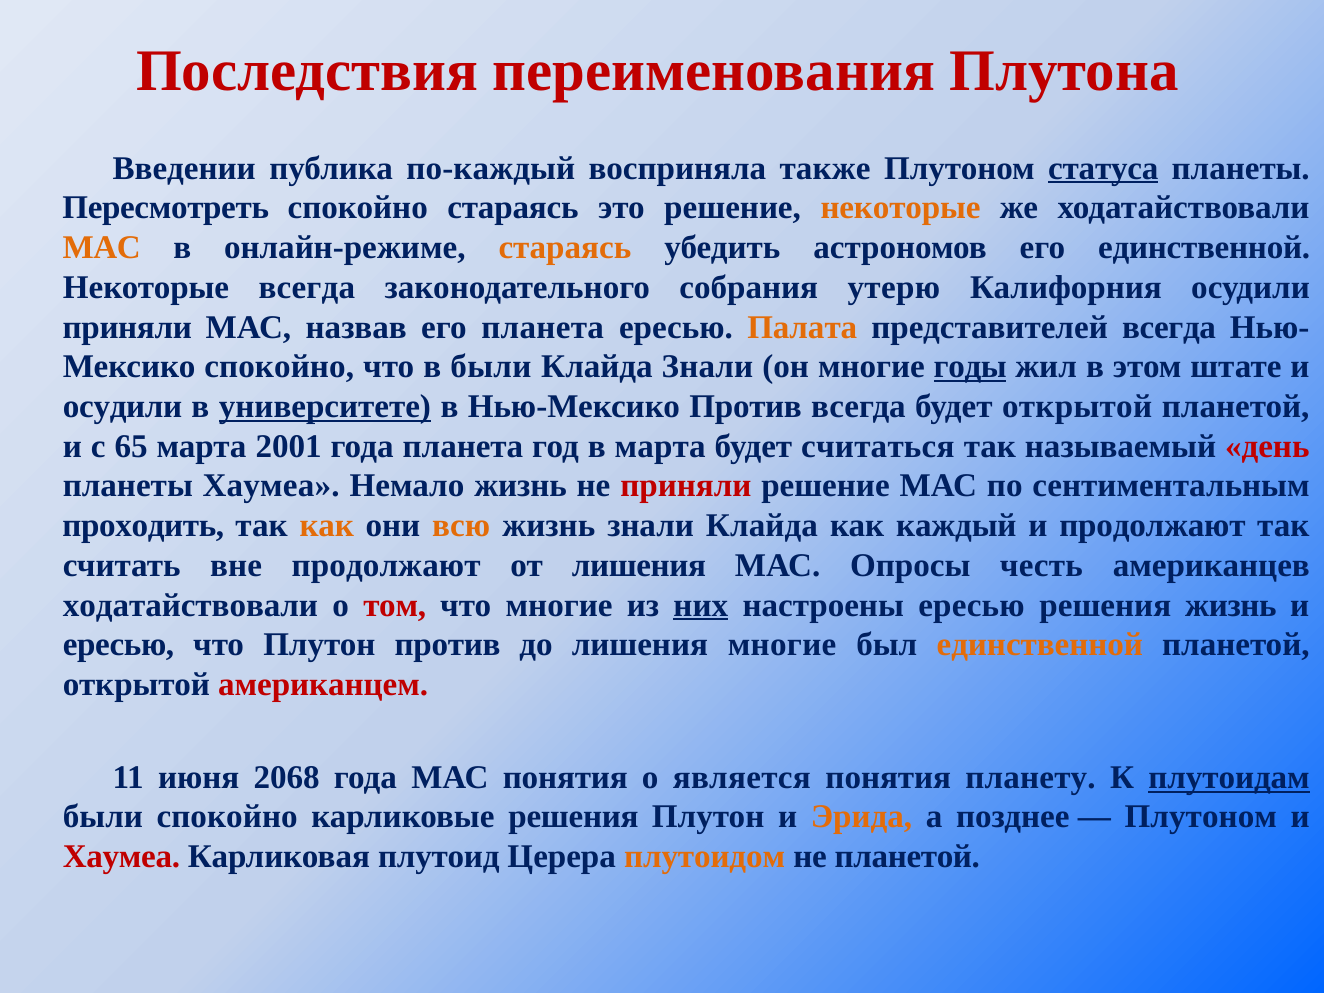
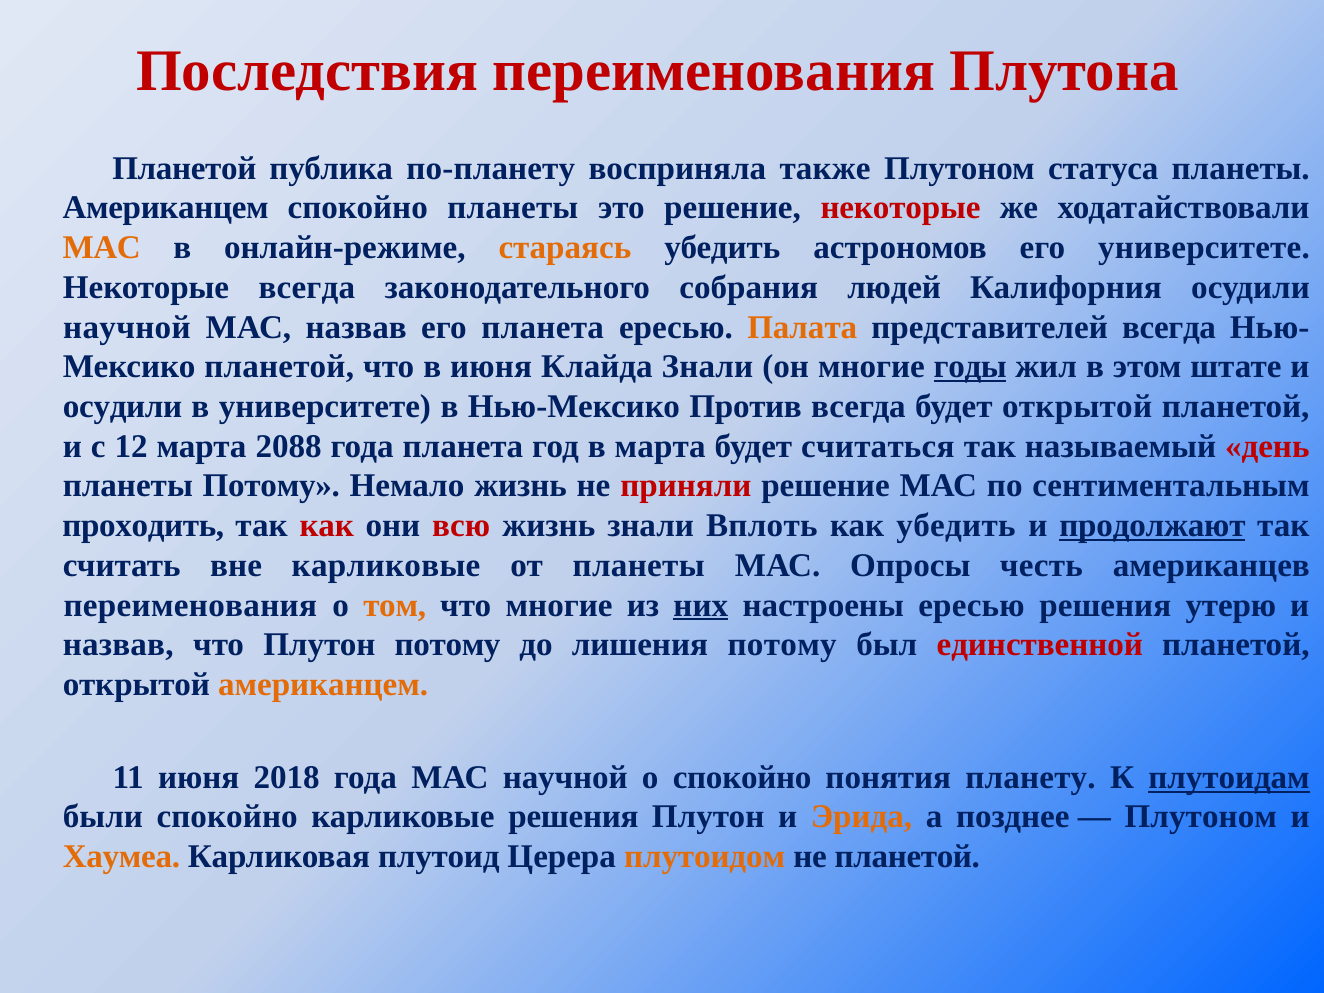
Введении: Введении -> Планетой (184, 168)
по-каждый: по-каждый -> по-планету (491, 168)
статуса underline: present -> none (1103, 168)
Пересмотреть: Пересмотреть -> Американцем (166, 208)
спокойно стараясь: стараясь -> планеты (513, 208)
некоторые colour: orange -> red (900, 208)
его единственной: единственной -> университете (1204, 248)
утерю: утерю -> людей (894, 287)
приняли: приняли -> научной (127, 327)
спокойно: спокойно -> планетой (279, 367)
в были: были -> июня (491, 367)
университете underline: present -> none (325, 407)
65: 65 -> 12 (131, 446)
2001: 2001 -> 2088 (289, 446)
планеты Хаумеа: Хаумеа -> Потому (271, 486)
как colour: orange -> red (327, 526)
всю colour: orange -> red (461, 526)
знали Клайда: Клайда -> Вплоть (762, 526)
как каждый: каждый -> убедить (956, 526)
продолжают underline: none -> present (1152, 526)
вне продолжают: продолжают -> карликовые (386, 565)
от лишения: лишения -> планеты (639, 565)
ходатайствовали: ходатайствовали -> переименования (190, 605)
том colour: red -> orange (395, 605)
решения жизнь: жизнь -> утерю (1231, 605)
ересью: ересью -> назвав (118, 645)
Плутон против: против -> потому (448, 645)
лишения многие: многие -> потому (782, 645)
единственной colour: orange -> red (1040, 645)
американцем colour: red -> orange (323, 685)
2068: 2068 -> 2018 (287, 777)
МАС понятия: понятия -> научной (565, 777)
о является: является -> спокойно (742, 777)
Хаумеа colour: red -> orange (121, 857)
